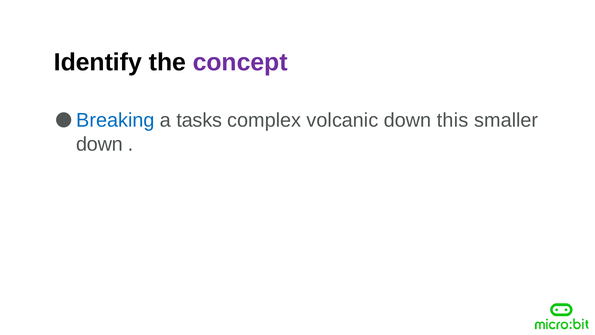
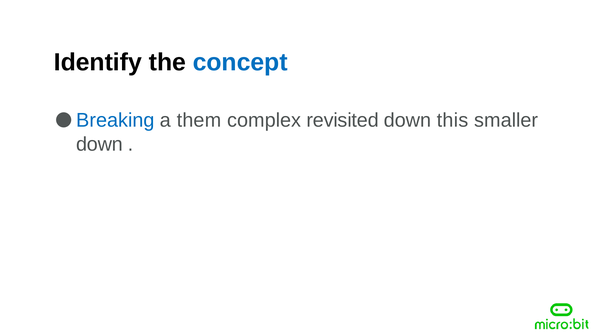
concept colour: purple -> blue (240, 62)
tasks: tasks -> them (199, 120)
volcanic: volcanic -> revisited (343, 120)
